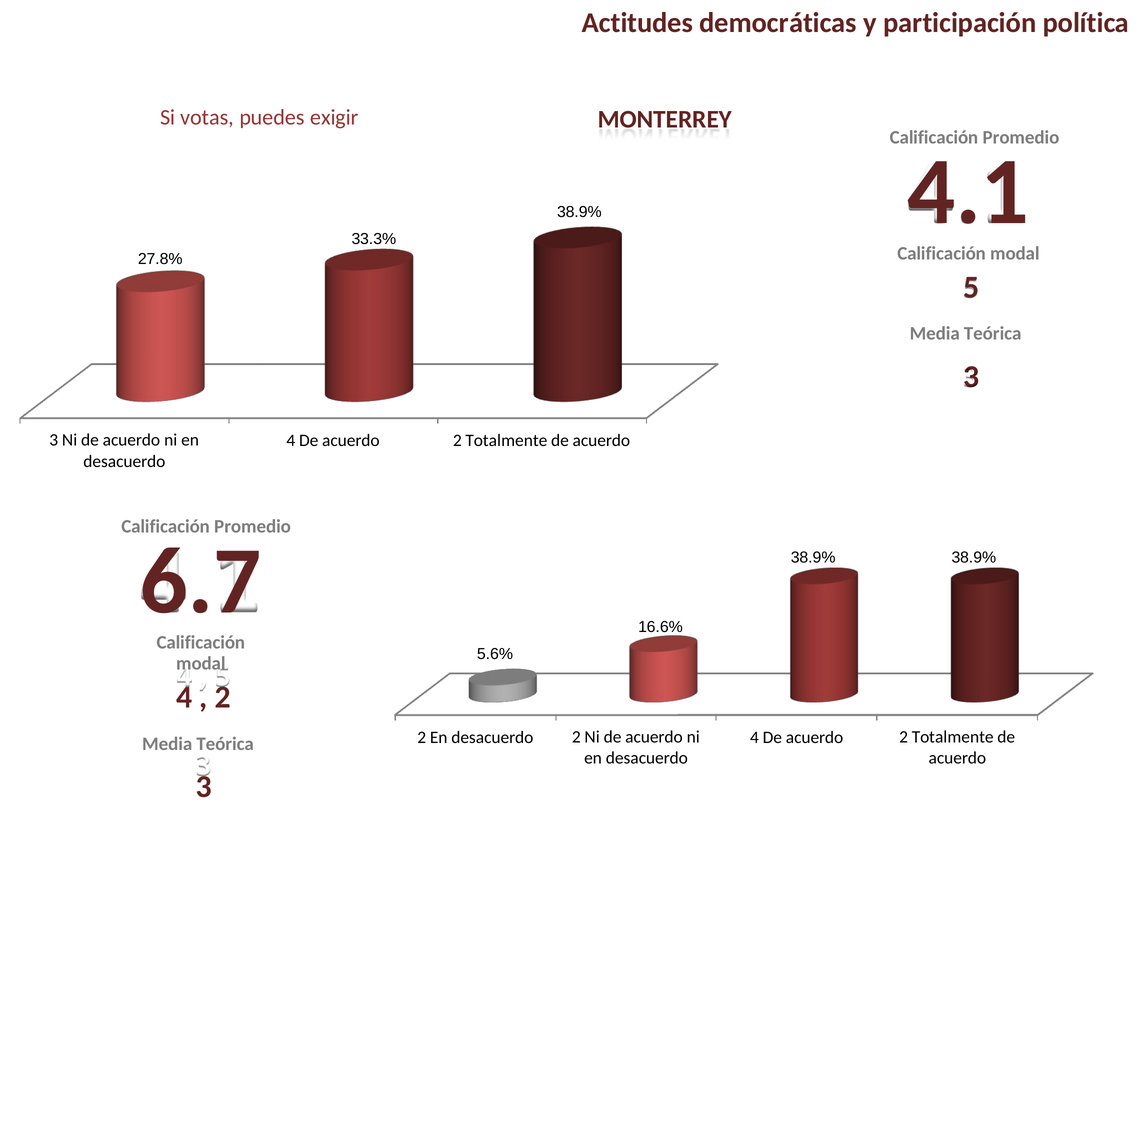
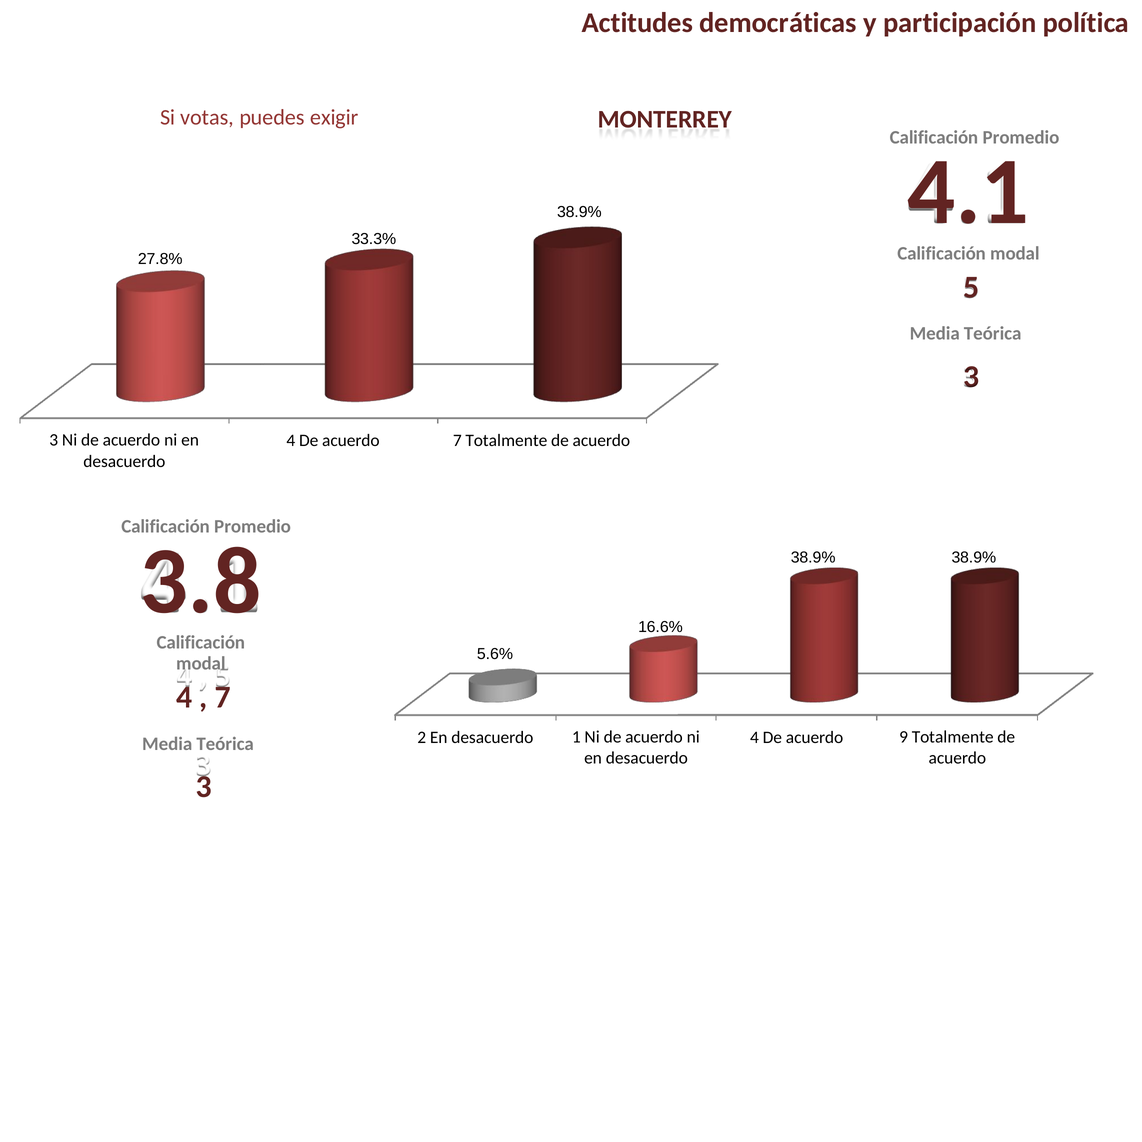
2: 2 -> 7 (457, 440)
6.7: 6.7 -> 3.8 (201, 581)
2: 2 -> 7 (223, 698)
desacuerdo 2: 2 -> 1 (576, 737)
2: 2 -> 9 (904, 737)
